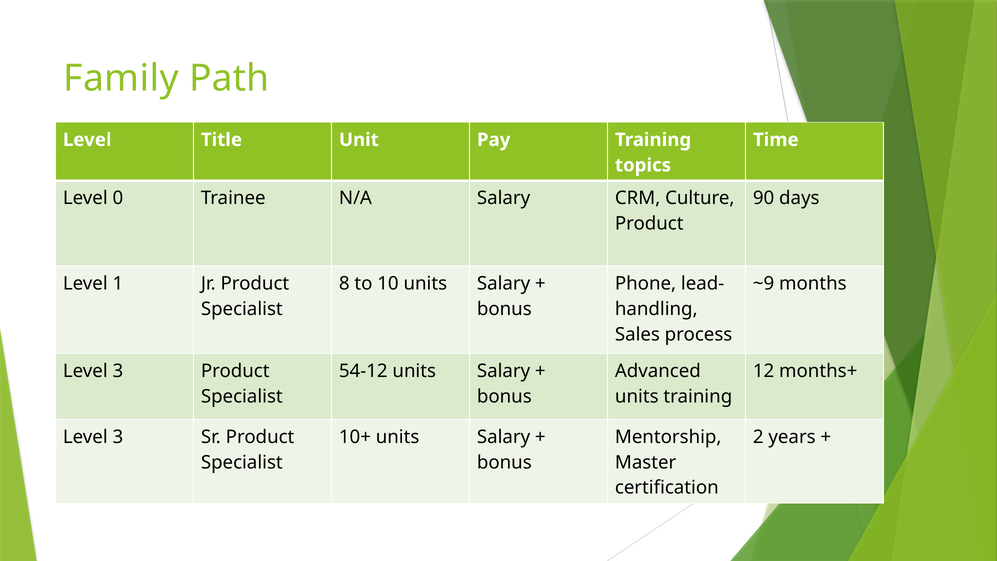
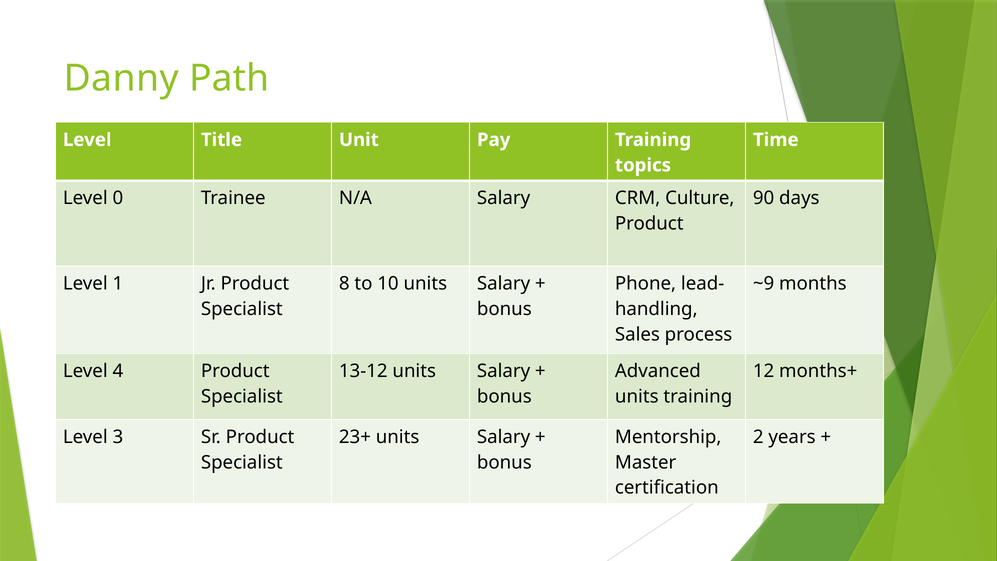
Family: Family -> Danny (121, 79)
3: 3 -> 4 (118, 371)
54-12: 54-12 -> 13-12 (363, 371)
10+: 10+ -> 23+ (355, 437)
